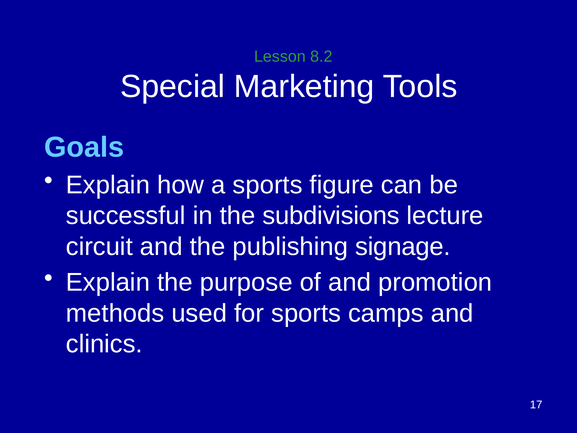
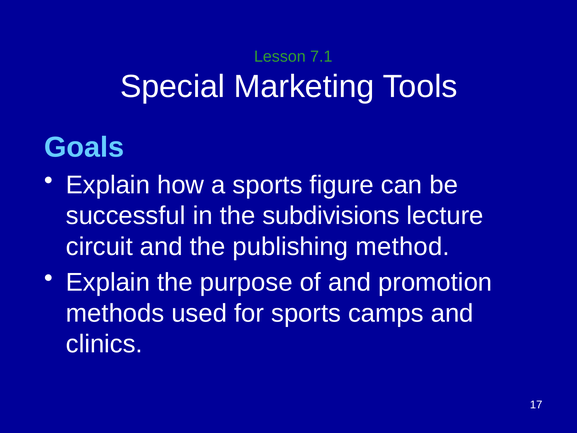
8.2: 8.2 -> 7.1 (321, 56)
signage: signage -> method (403, 246)
